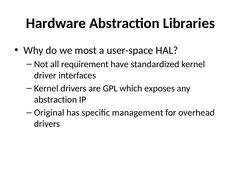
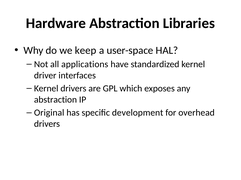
most: most -> keep (86, 51)
requirement: requirement -> applications (85, 64)
management: management -> development (138, 113)
